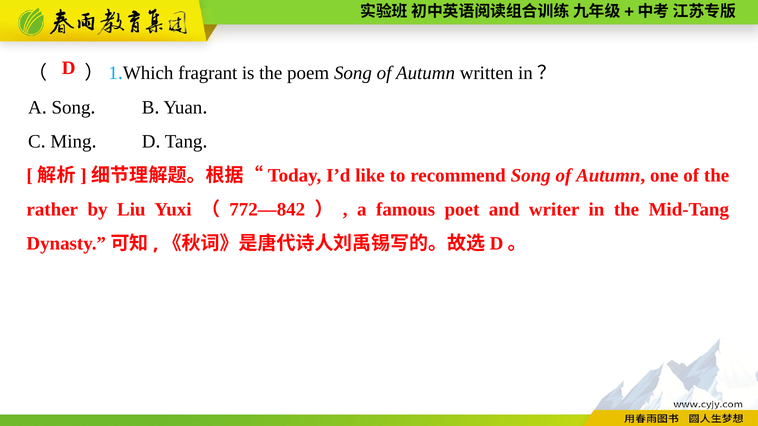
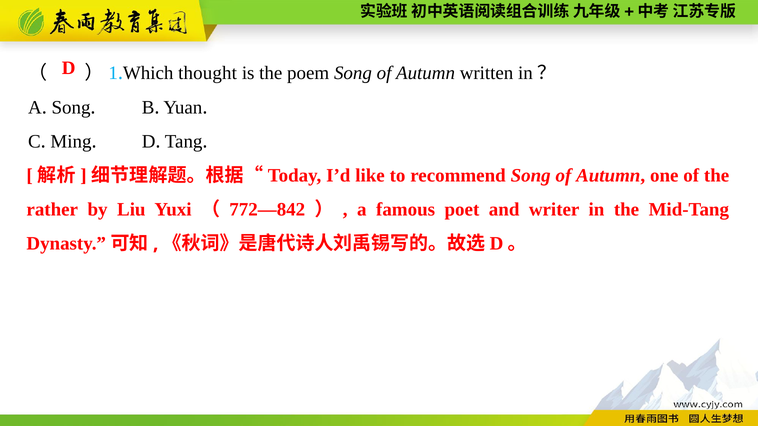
fragrant: fragrant -> thought (208, 73)
